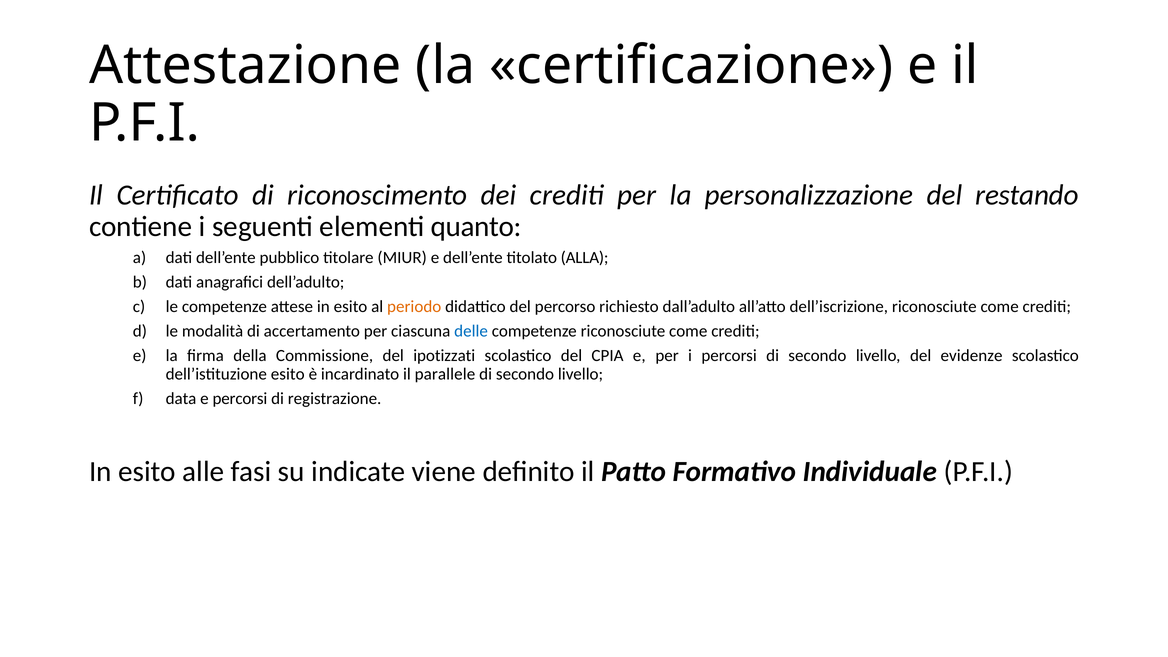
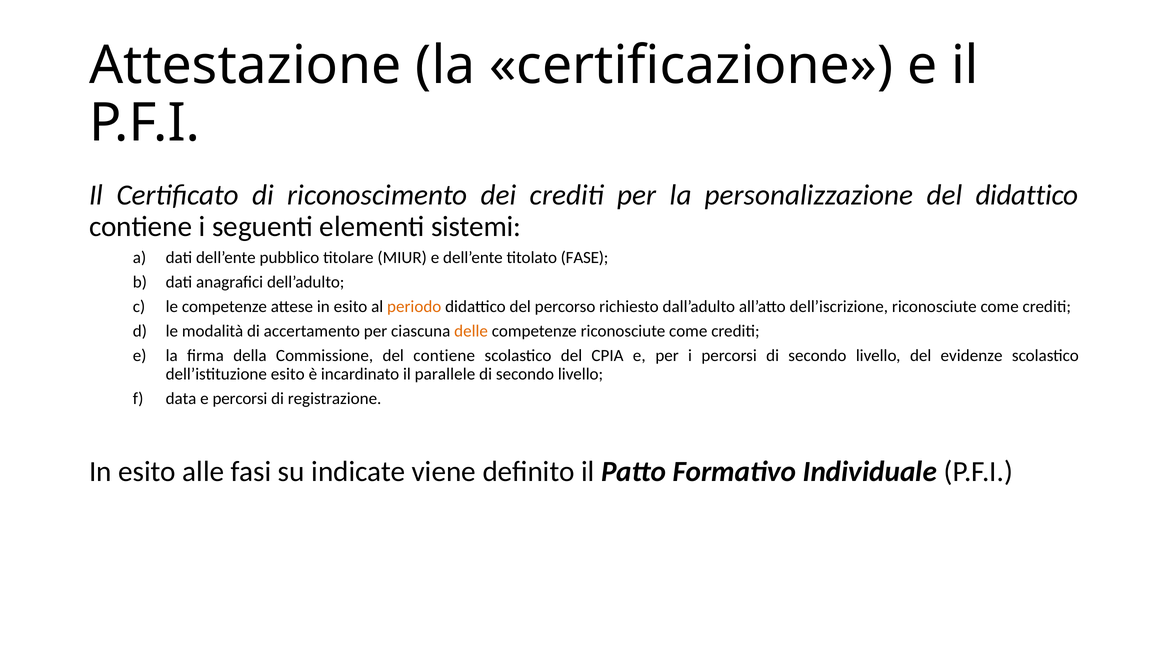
del restando: restando -> didattico (1027, 195)
quanto: quanto -> sistemi (476, 226)
ALLA: ALLA -> FASE (585, 258)
delle colour: blue -> orange (471, 331)
del ipotizzati: ipotizzati -> contiene (444, 356)
